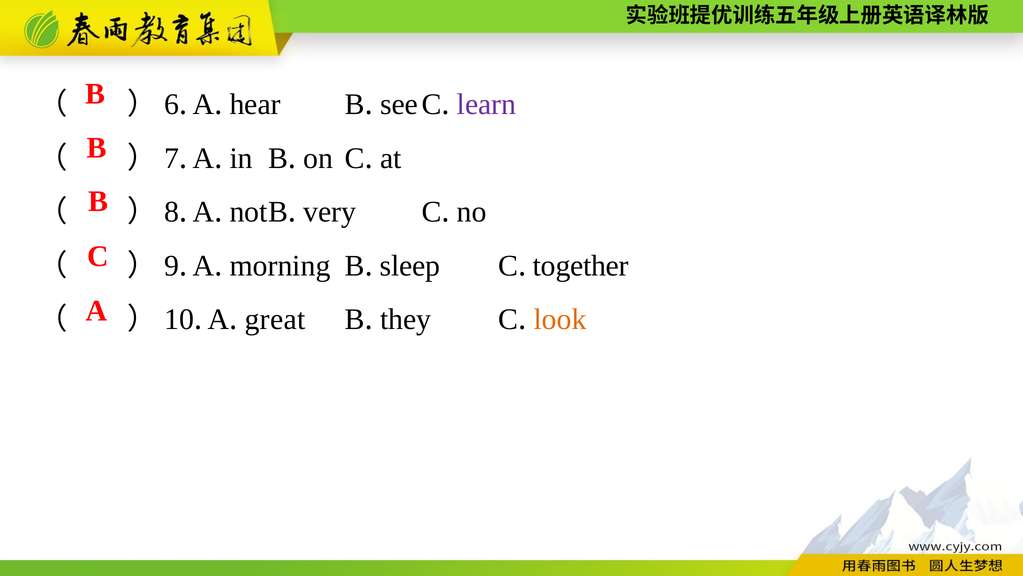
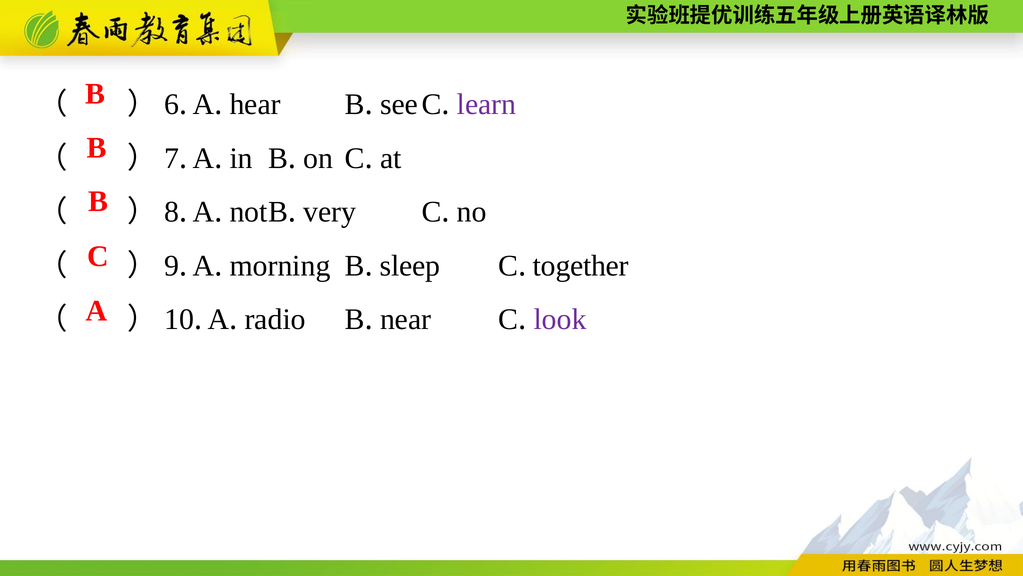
great: great -> radio (275, 319)
they: they -> near (406, 319)
look colour: orange -> purple (560, 319)
